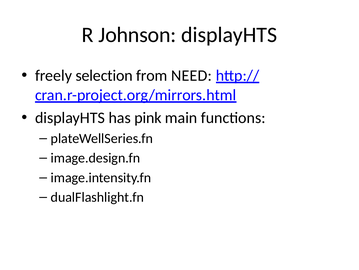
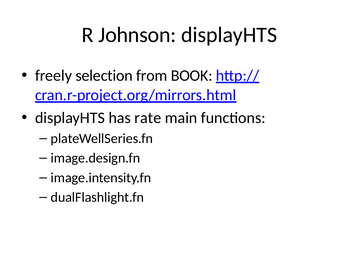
NEED: NEED -> BOOK (192, 75)
pink: pink -> rate (148, 118)
